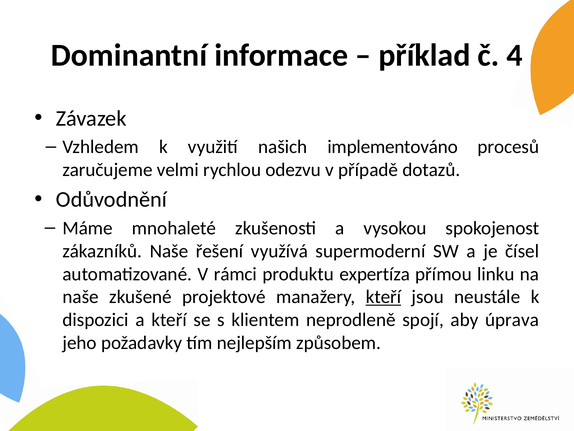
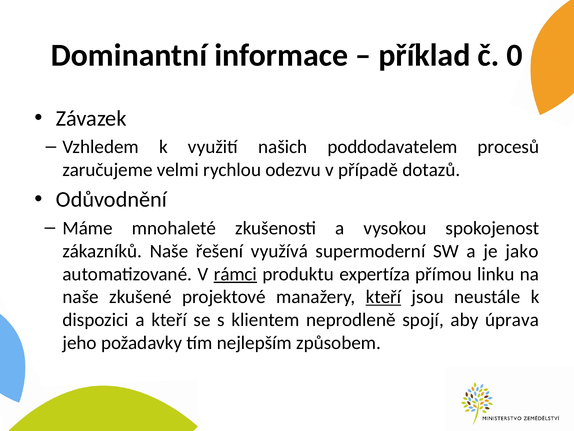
4: 4 -> 0 (515, 55)
implementováno: implementováno -> poddodavatelem (393, 147)
čísel: čísel -> jako (522, 251)
rámci underline: none -> present (235, 274)
